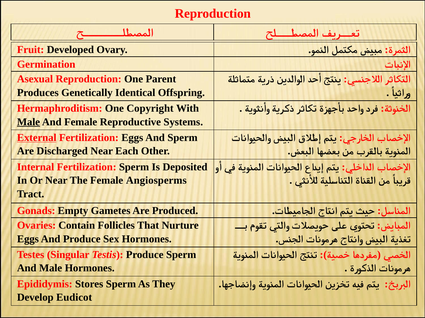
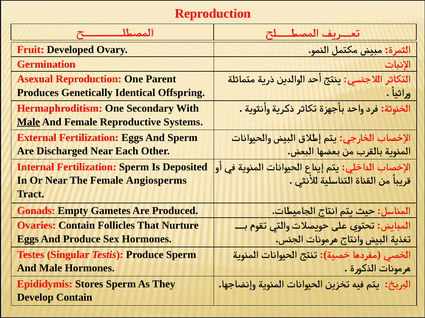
Copyright: Copyright -> Secondary (150, 109)
External underline: present -> none (37, 138)
Develop Eudicot: Eudicot -> Contain (74, 298)
